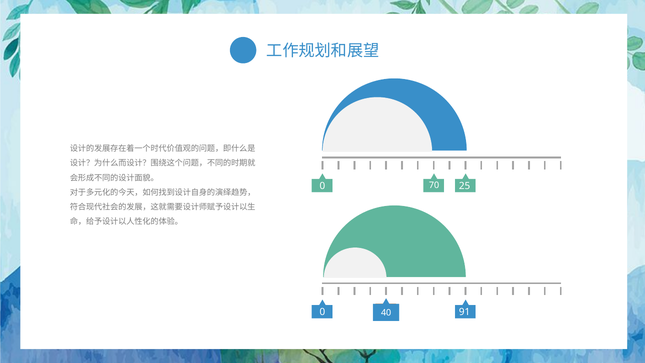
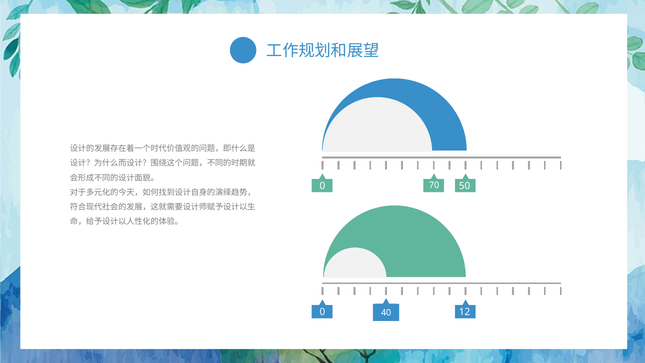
25: 25 -> 50 (465, 186)
91: 91 -> 12 (465, 312)
